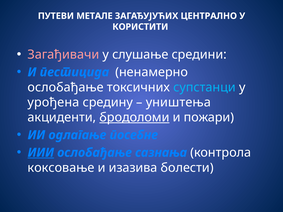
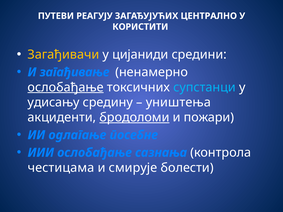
МЕТАЛЕ: МЕТАЛЕ -> РЕАГУЈУ (94, 16)
Загађивачи colour: pink -> yellow (63, 55)
слушање: слушање -> цијаниди (140, 55)
пестицида: пестицида -> загађивање (74, 72)
ослобађање underline: none -> present (66, 87)
урођена: урођена -> удисању (54, 102)
ИИИ underline: present -> none (41, 153)
коксовање: коксовање -> честицама (61, 168)
изазива: изазива -> смирује (133, 168)
